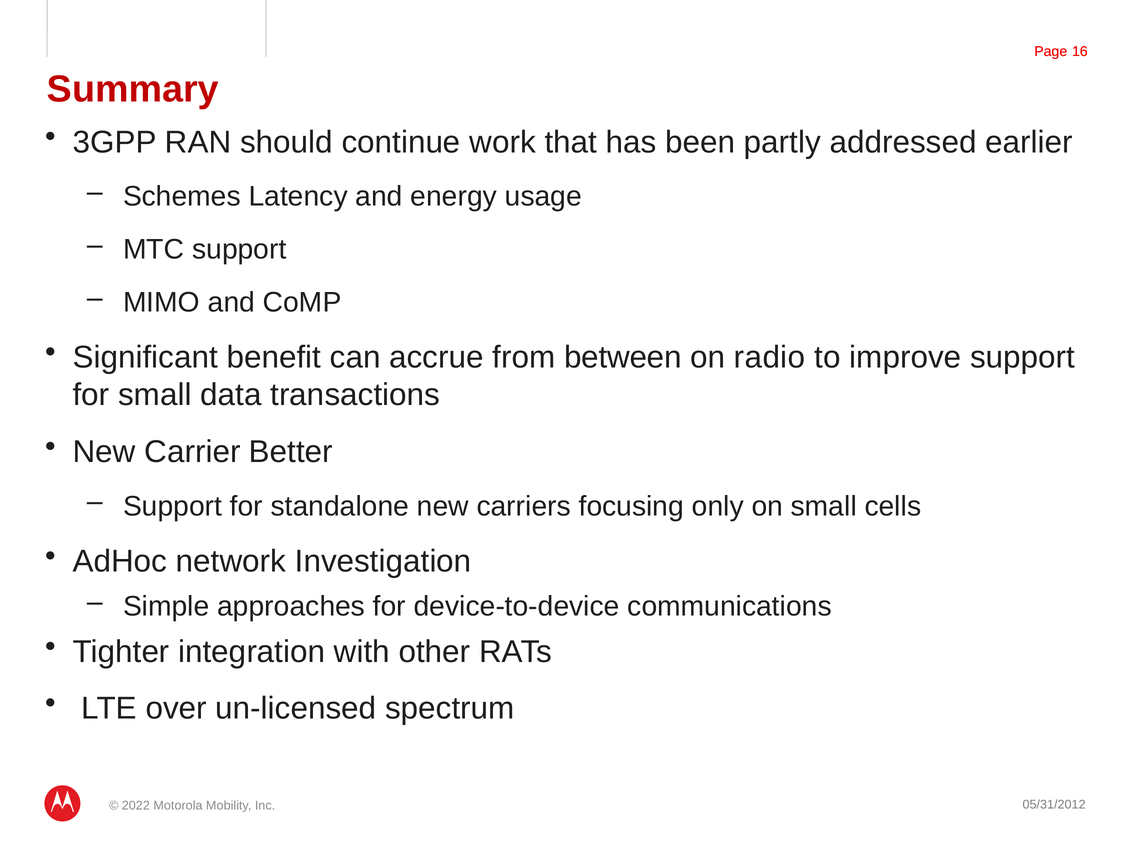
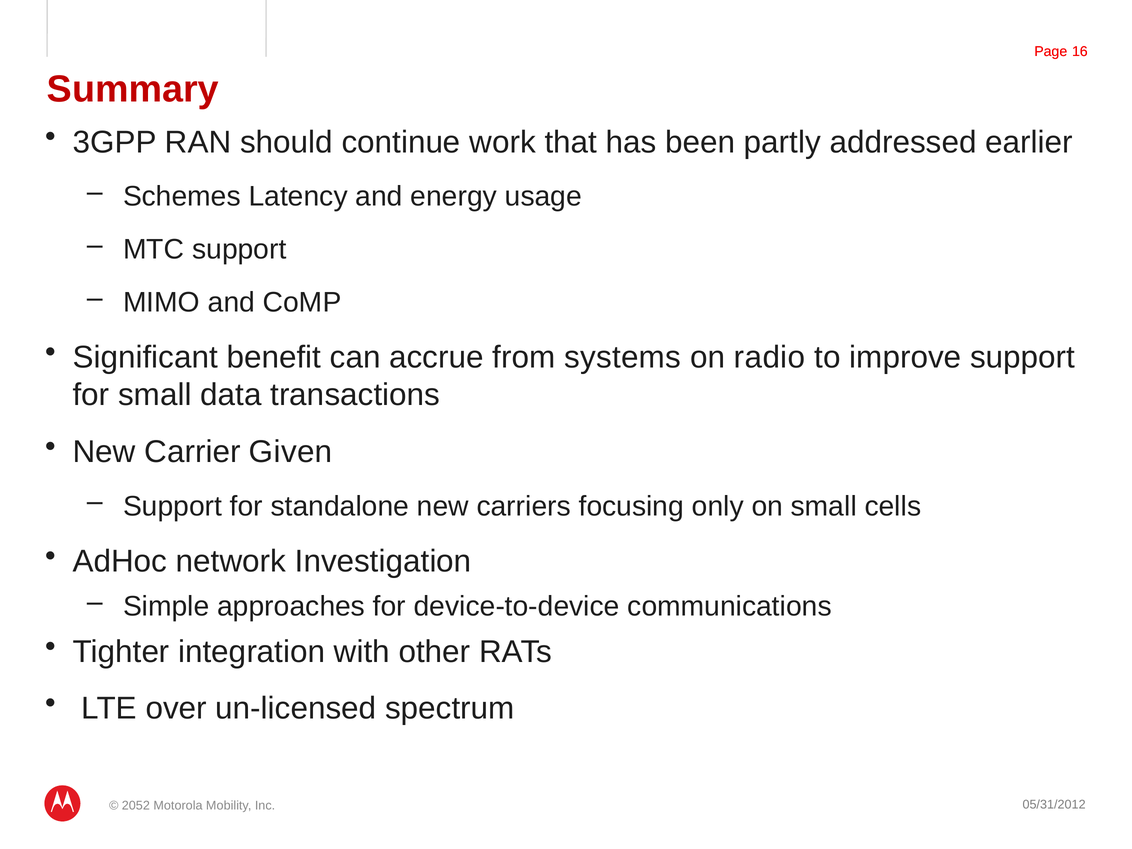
between: between -> systems (623, 357)
Better: Better -> Given (291, 452)
2022: 2022 -> 2052 (136, 805)
